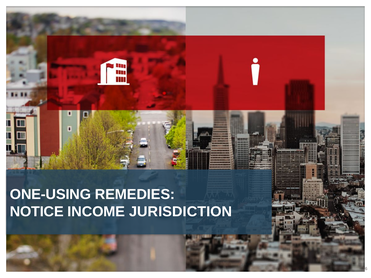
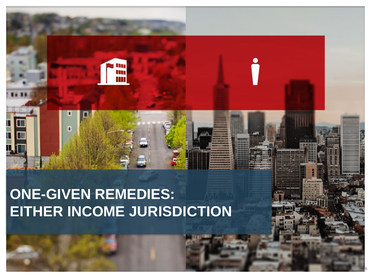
ONE-USING: ONE-USING -> ONE-GIVEN (50, 194)
NOTICE: NOTICE -> EITHER (37, 212)
